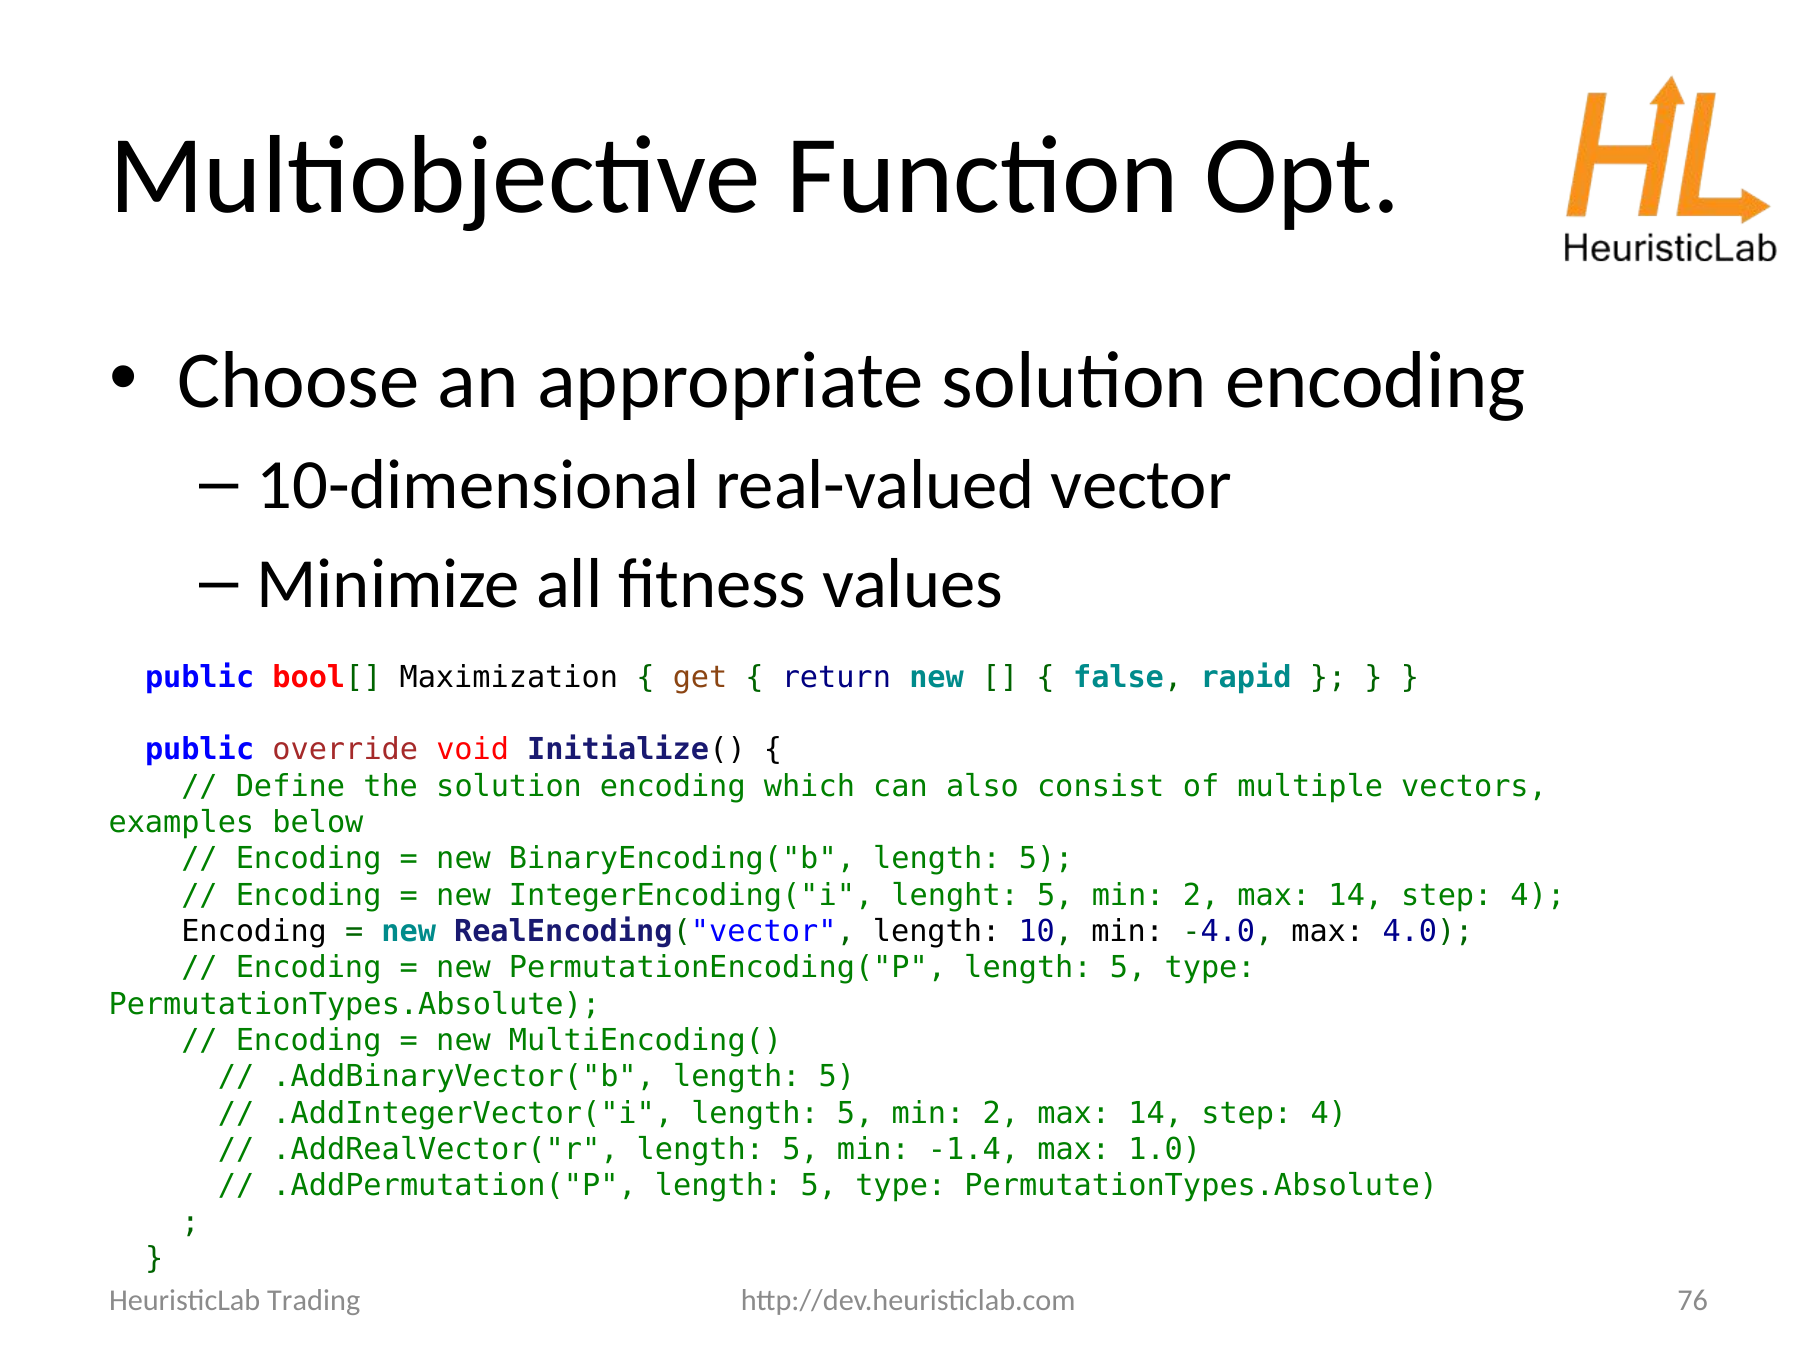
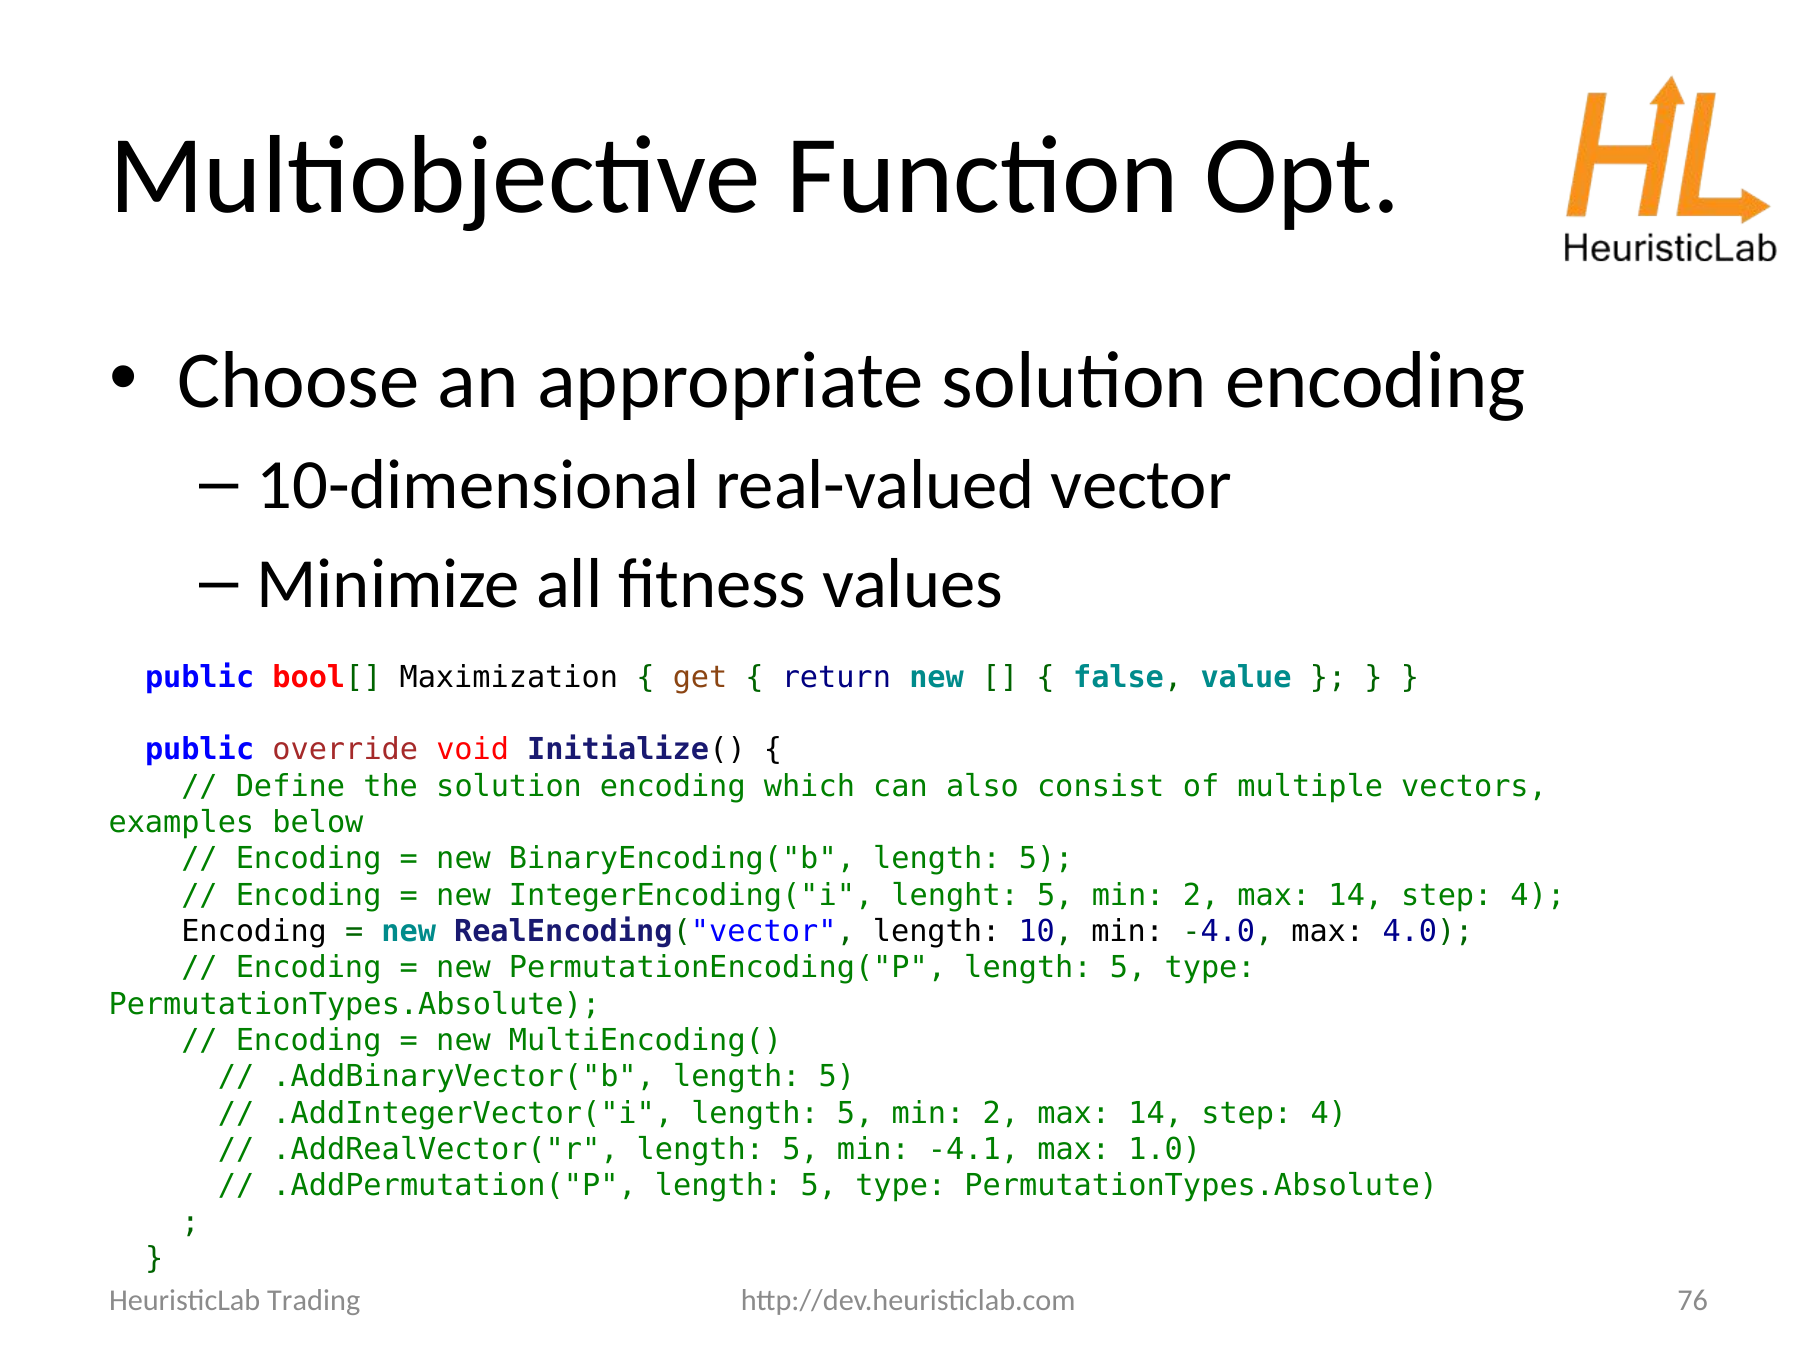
rapid: rapid -> value (1246, 678)
-1.4: -1.4 -> -4.1 (973, 1150)
